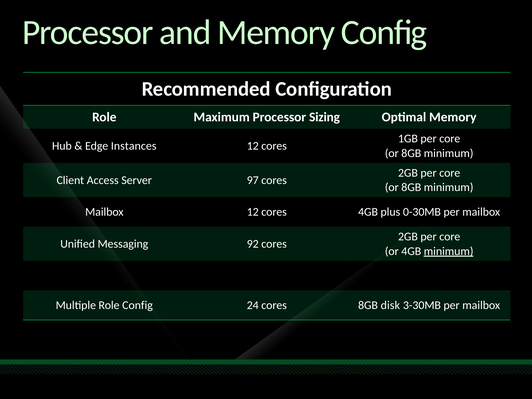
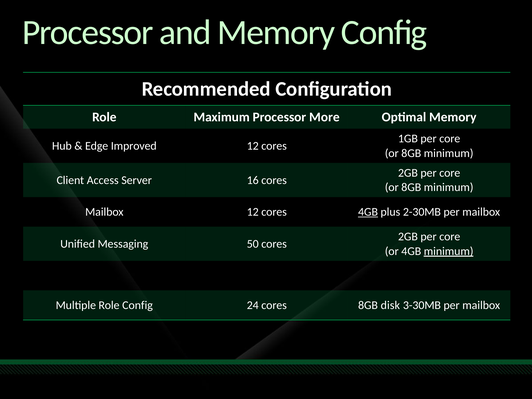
Sizing: Sizing -> More (324, 117)
Instances: Instances -> Improved (134, 146)
97: 97 -> 16 (253, 180)
4GB underline: none -> present (368, 212)
0-30MB: 0-30MB -> 2-30MB (422, 212)
92: 92 -> 50 (253, 244)
